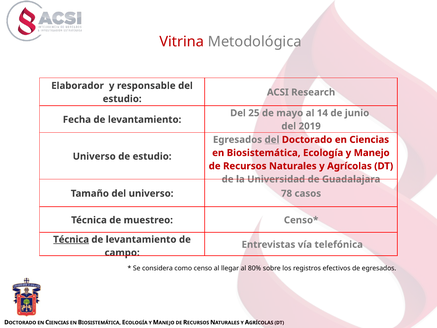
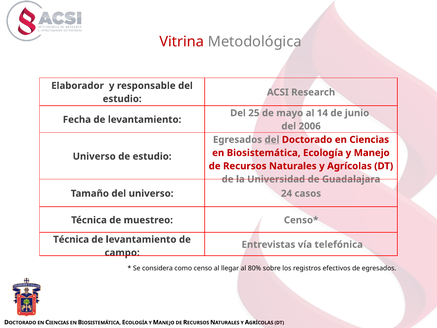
2019: 2019 -> 2006 (310, 126)
78: 78 -> 24 (287, 193)
Técnica underline: present -> none (71, 239)
